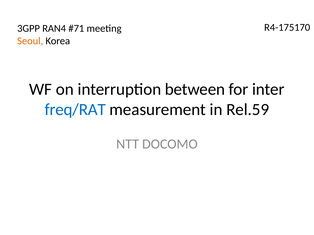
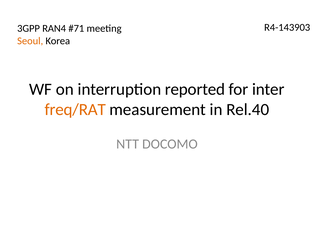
R4-175170: R4-175170 -> R4-143903 (287, 27)
between: between -> reported (195, 89)
freq/RAT colour: blue -> orange (75, 110)
Rel.59: Rel.59 -> Rel.40 (248, 110)
